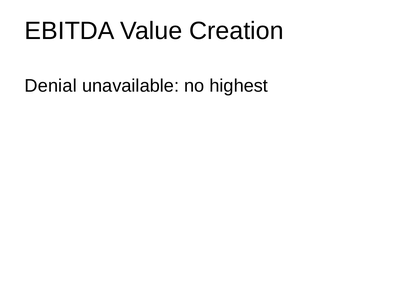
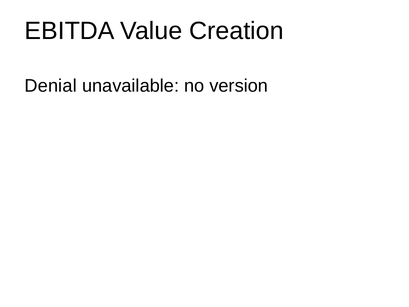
highest: highest -> version (239, 86)
